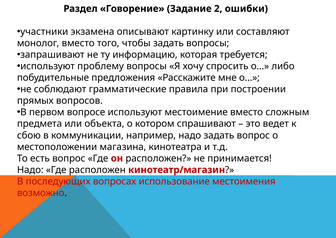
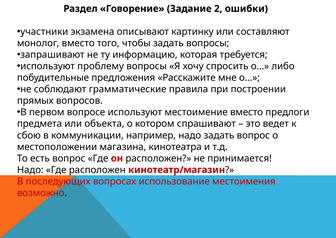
сложным: сложным -> предлоги (287, 112)
